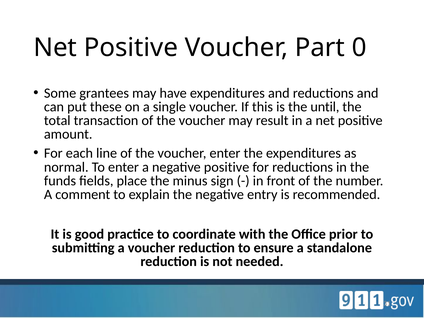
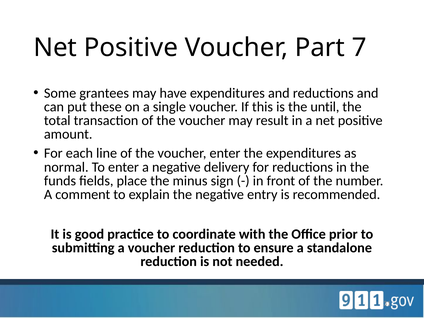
0: 0 -> 7 (359, 47)
negative positive: positive -> delivery (227, 167)
